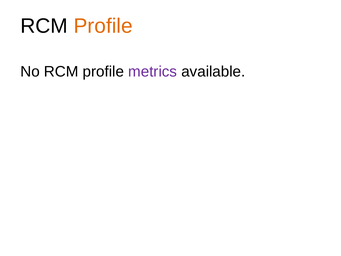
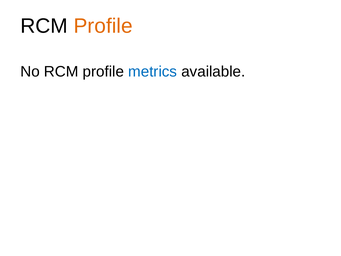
metrics colour: purple -> blue (153, 72)
